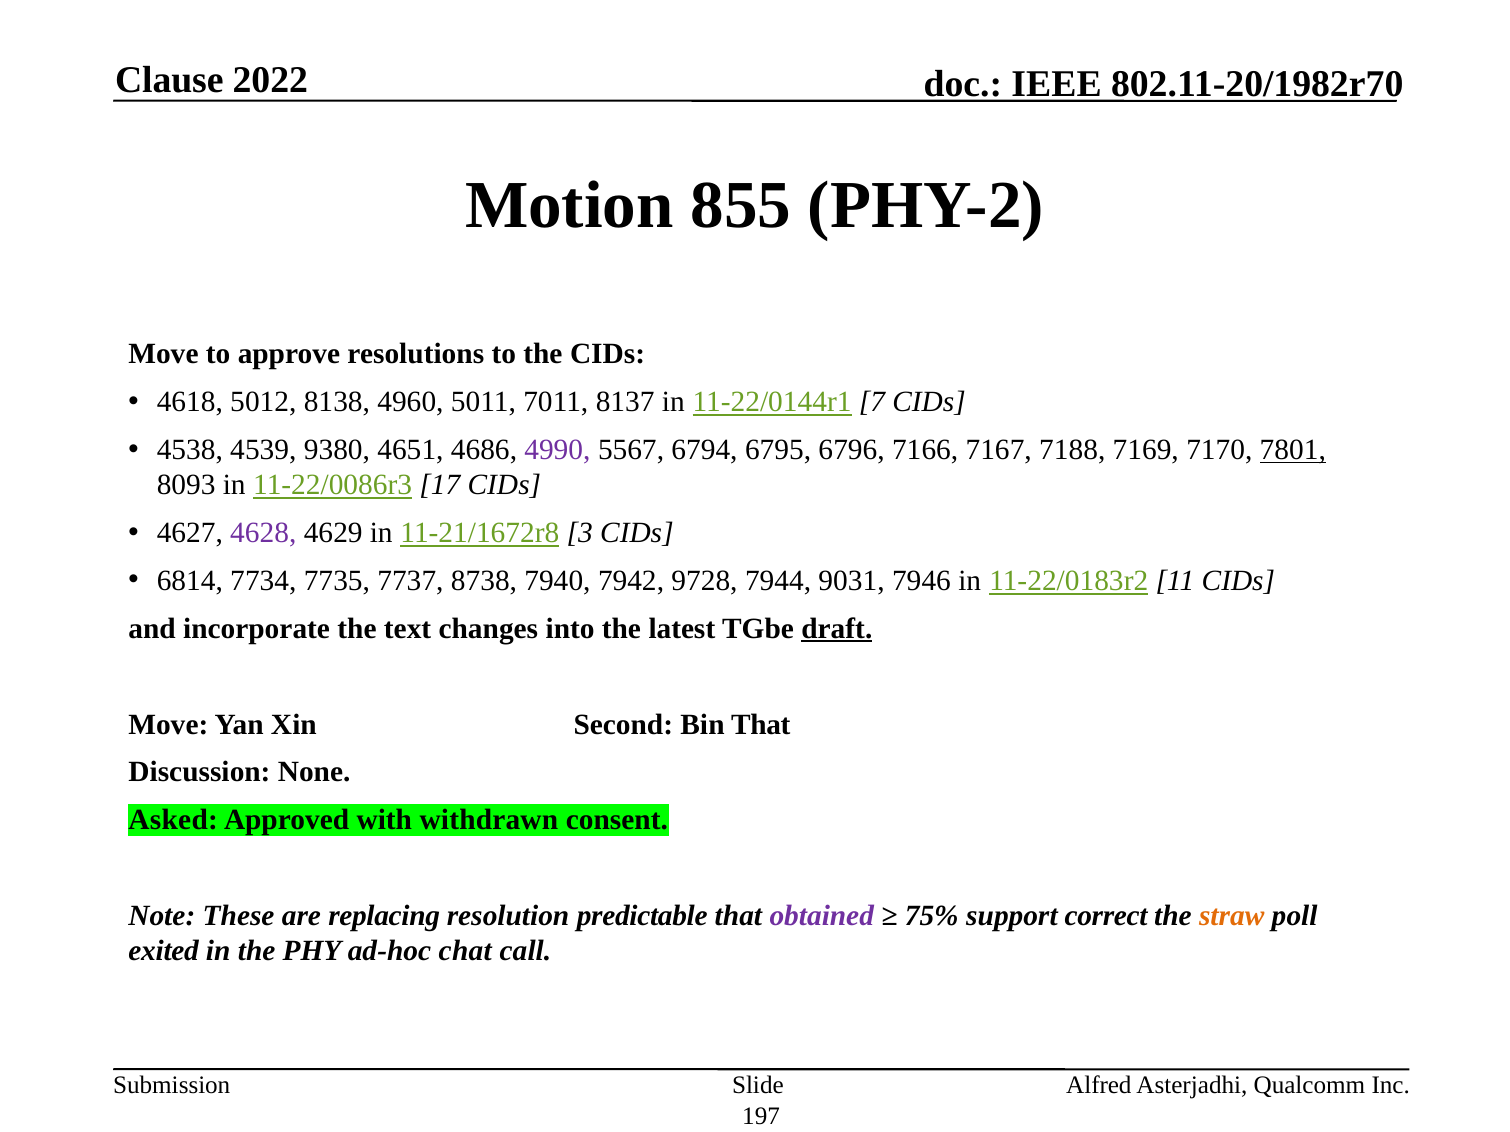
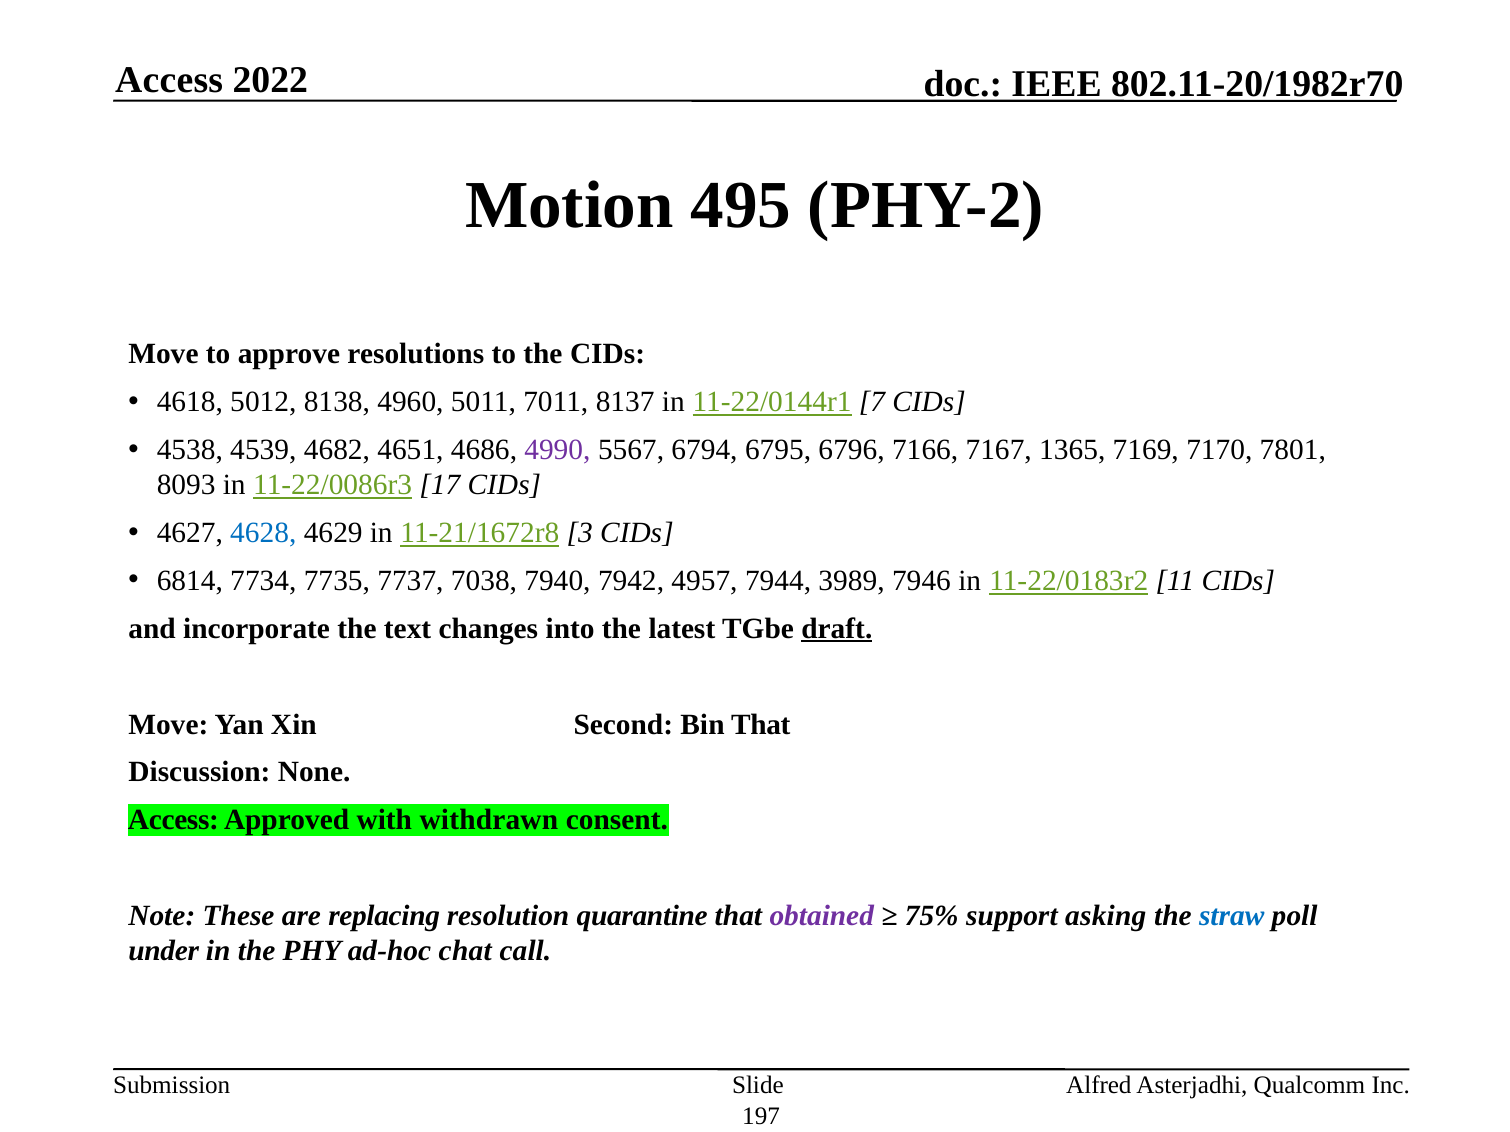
Clause: Clause -> Access (169, 80)
855: 855 -> 495 (741, 206)
9380: 9380 -> 4682 (337, 450)
7188: 7188 -> 1365 (1072, 450)
7801 underline: present -> none (1293, 450)
4628 colour: purple -> blue (263, 533)
8738: 8738 -> 7038 (484, 581)
9728: 9728 -> 4957 (704, 581)
9031: 9031 -> 3989 (852, 581)
Asked: Asked -> Access (173, 820)
predictable: predictable -> quarantine (642, 916)
correct: correct -> asking (1106, 916)
straw colour: orange -> blue (1232, 916)
exited: exited -> under (164, 951)
